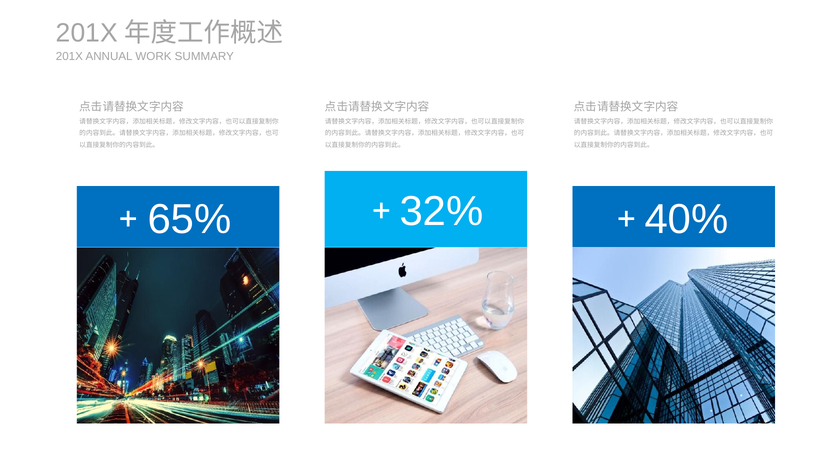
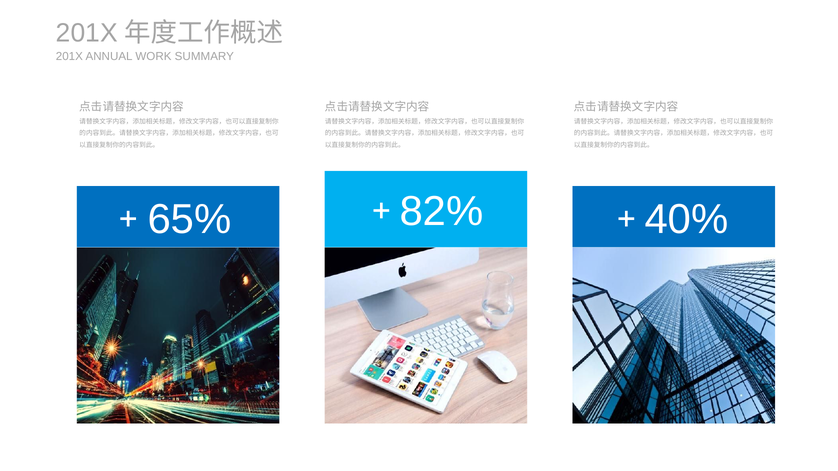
32%: 32% -> 82% (442, 212)
